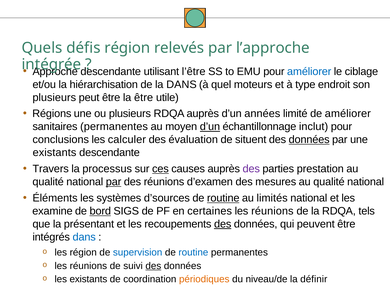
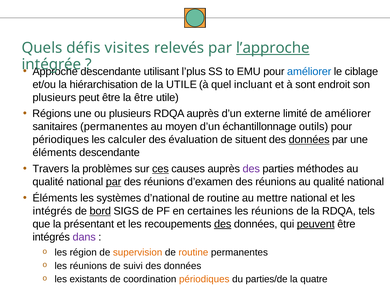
défis région: région -> visites (127, 48)
l’approche underline: none -> present (273, 48)
l’être: l’être -> l’plus (194, 72)
la DANS: DANS -> UTILE (182, 85)
moteurs: moteurs -> incluant (253, 85)
type: type -> sont (305, 85)
années: années -> externe (262, 114)
d’un underline: present -> none (210, 127)
inclut: inclut -> outils (314, 127)
conclusions: conclusions -> périodiques (61, 140)
existants: existants -> éléments (55, 153)
processus: processus -> problèmes (107, 169)
prestation: prestation -> méthodes (320, 169)
d’examen des mesures: mesures -> réunions (276, 182)
d’sources: d’sources -> d’national (167, 198)
routine underline: present -> none (223, 198)
limités: limités -> mettre (272, 198)
examine: examine -> intégrés (52, 211)
peuvent underline: none -> present (316, 224)
dans colour: blue -> purple (84, 237)
supervision colour: blue -> orange (138, 253)
routine colour: blue -> orange (193, 253)
des underline: present -> none (153, 266)
niveau/de: niveau/de -> parties/de (267, 280)
définir: définir -> quatre (314, 280)
